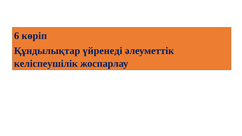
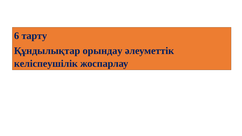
көріп: көріп -> тарту (34, 36)
үйренеді: үйренеді -> орындау (103, 51)
